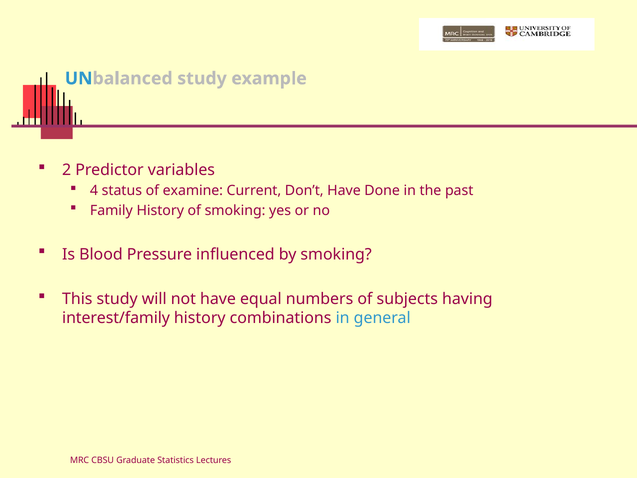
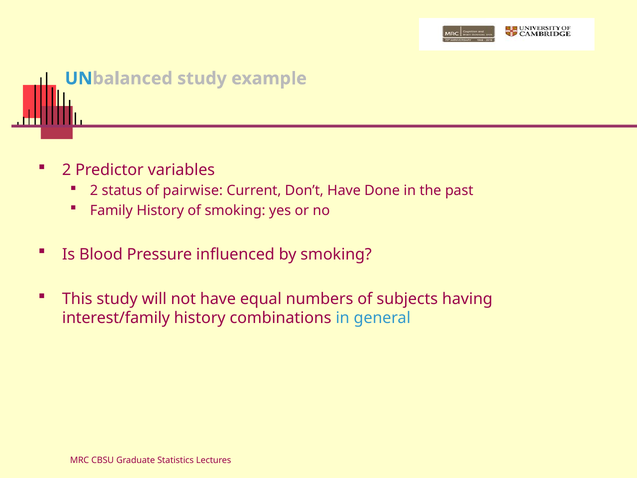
4: 4 -> 2 (94, 191)
examine: examine -> pairwise (193, 191)
